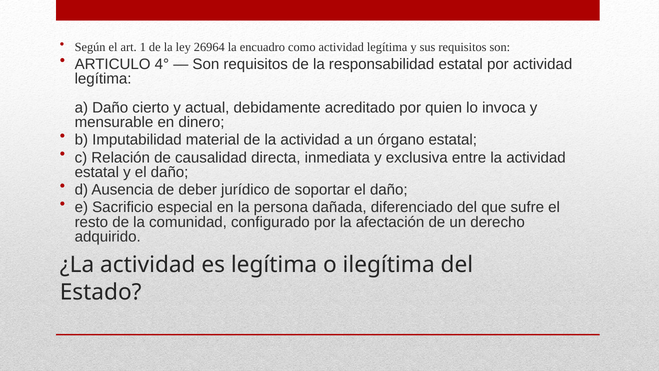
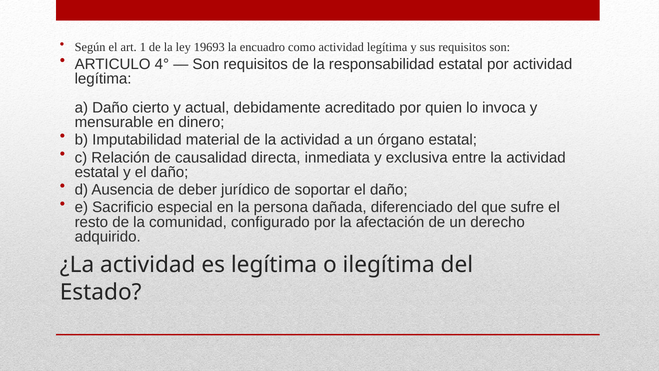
26964: 26964 -> 19693 (209, 47)
